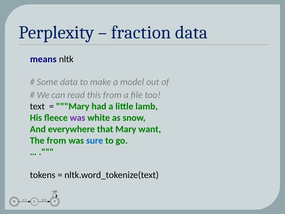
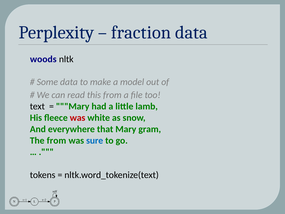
means: means -> woods (43, 59)
was colour: purple -> red (78, 118)
want: want -> gram (150, 129)
